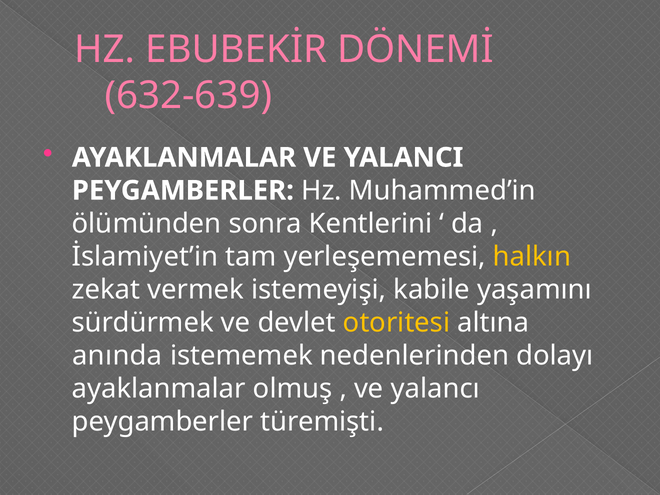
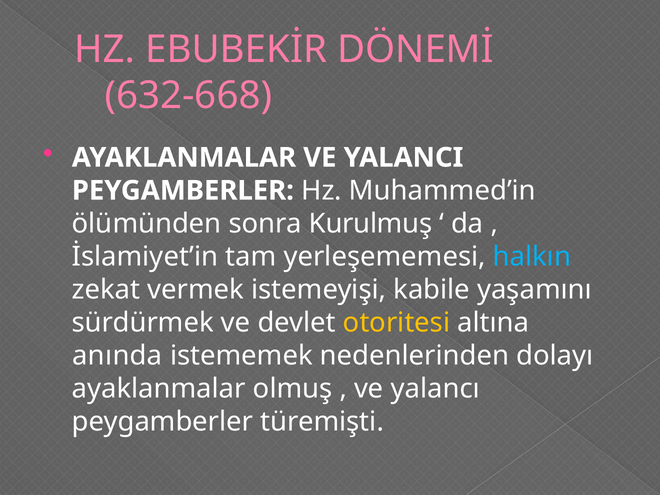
632-639: 632-639 -> 632-668 (188, 96)
Kentlerini: Kentlerini -> Kurulmuş (371, 224)
halkın colour: yellow -> light blue (532, 257)
